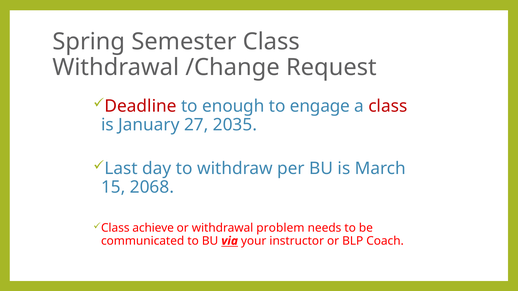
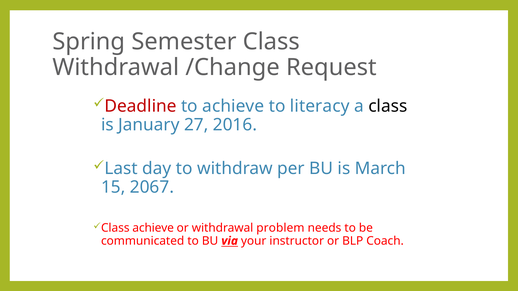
to enough: enough -> achieve (233, 106)
engage: engage -> literacy (320, 106)
class colour: red -> black (388, 106)
2035: 2035 -> 2016 (235, 125)
2068: 2068 -> 2067 (152, 187)
